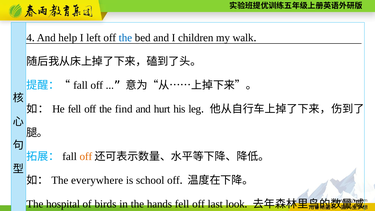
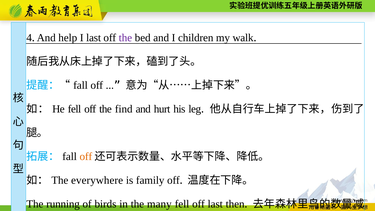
I left: left -> last (94, 38)
the colour: blue -> purple (125, 38)
school: school -> family (150, 180)
hospital: hospital -> running (63, 204)
hands: hands -> many (159, 204)
look: look -> then (235, 204)
